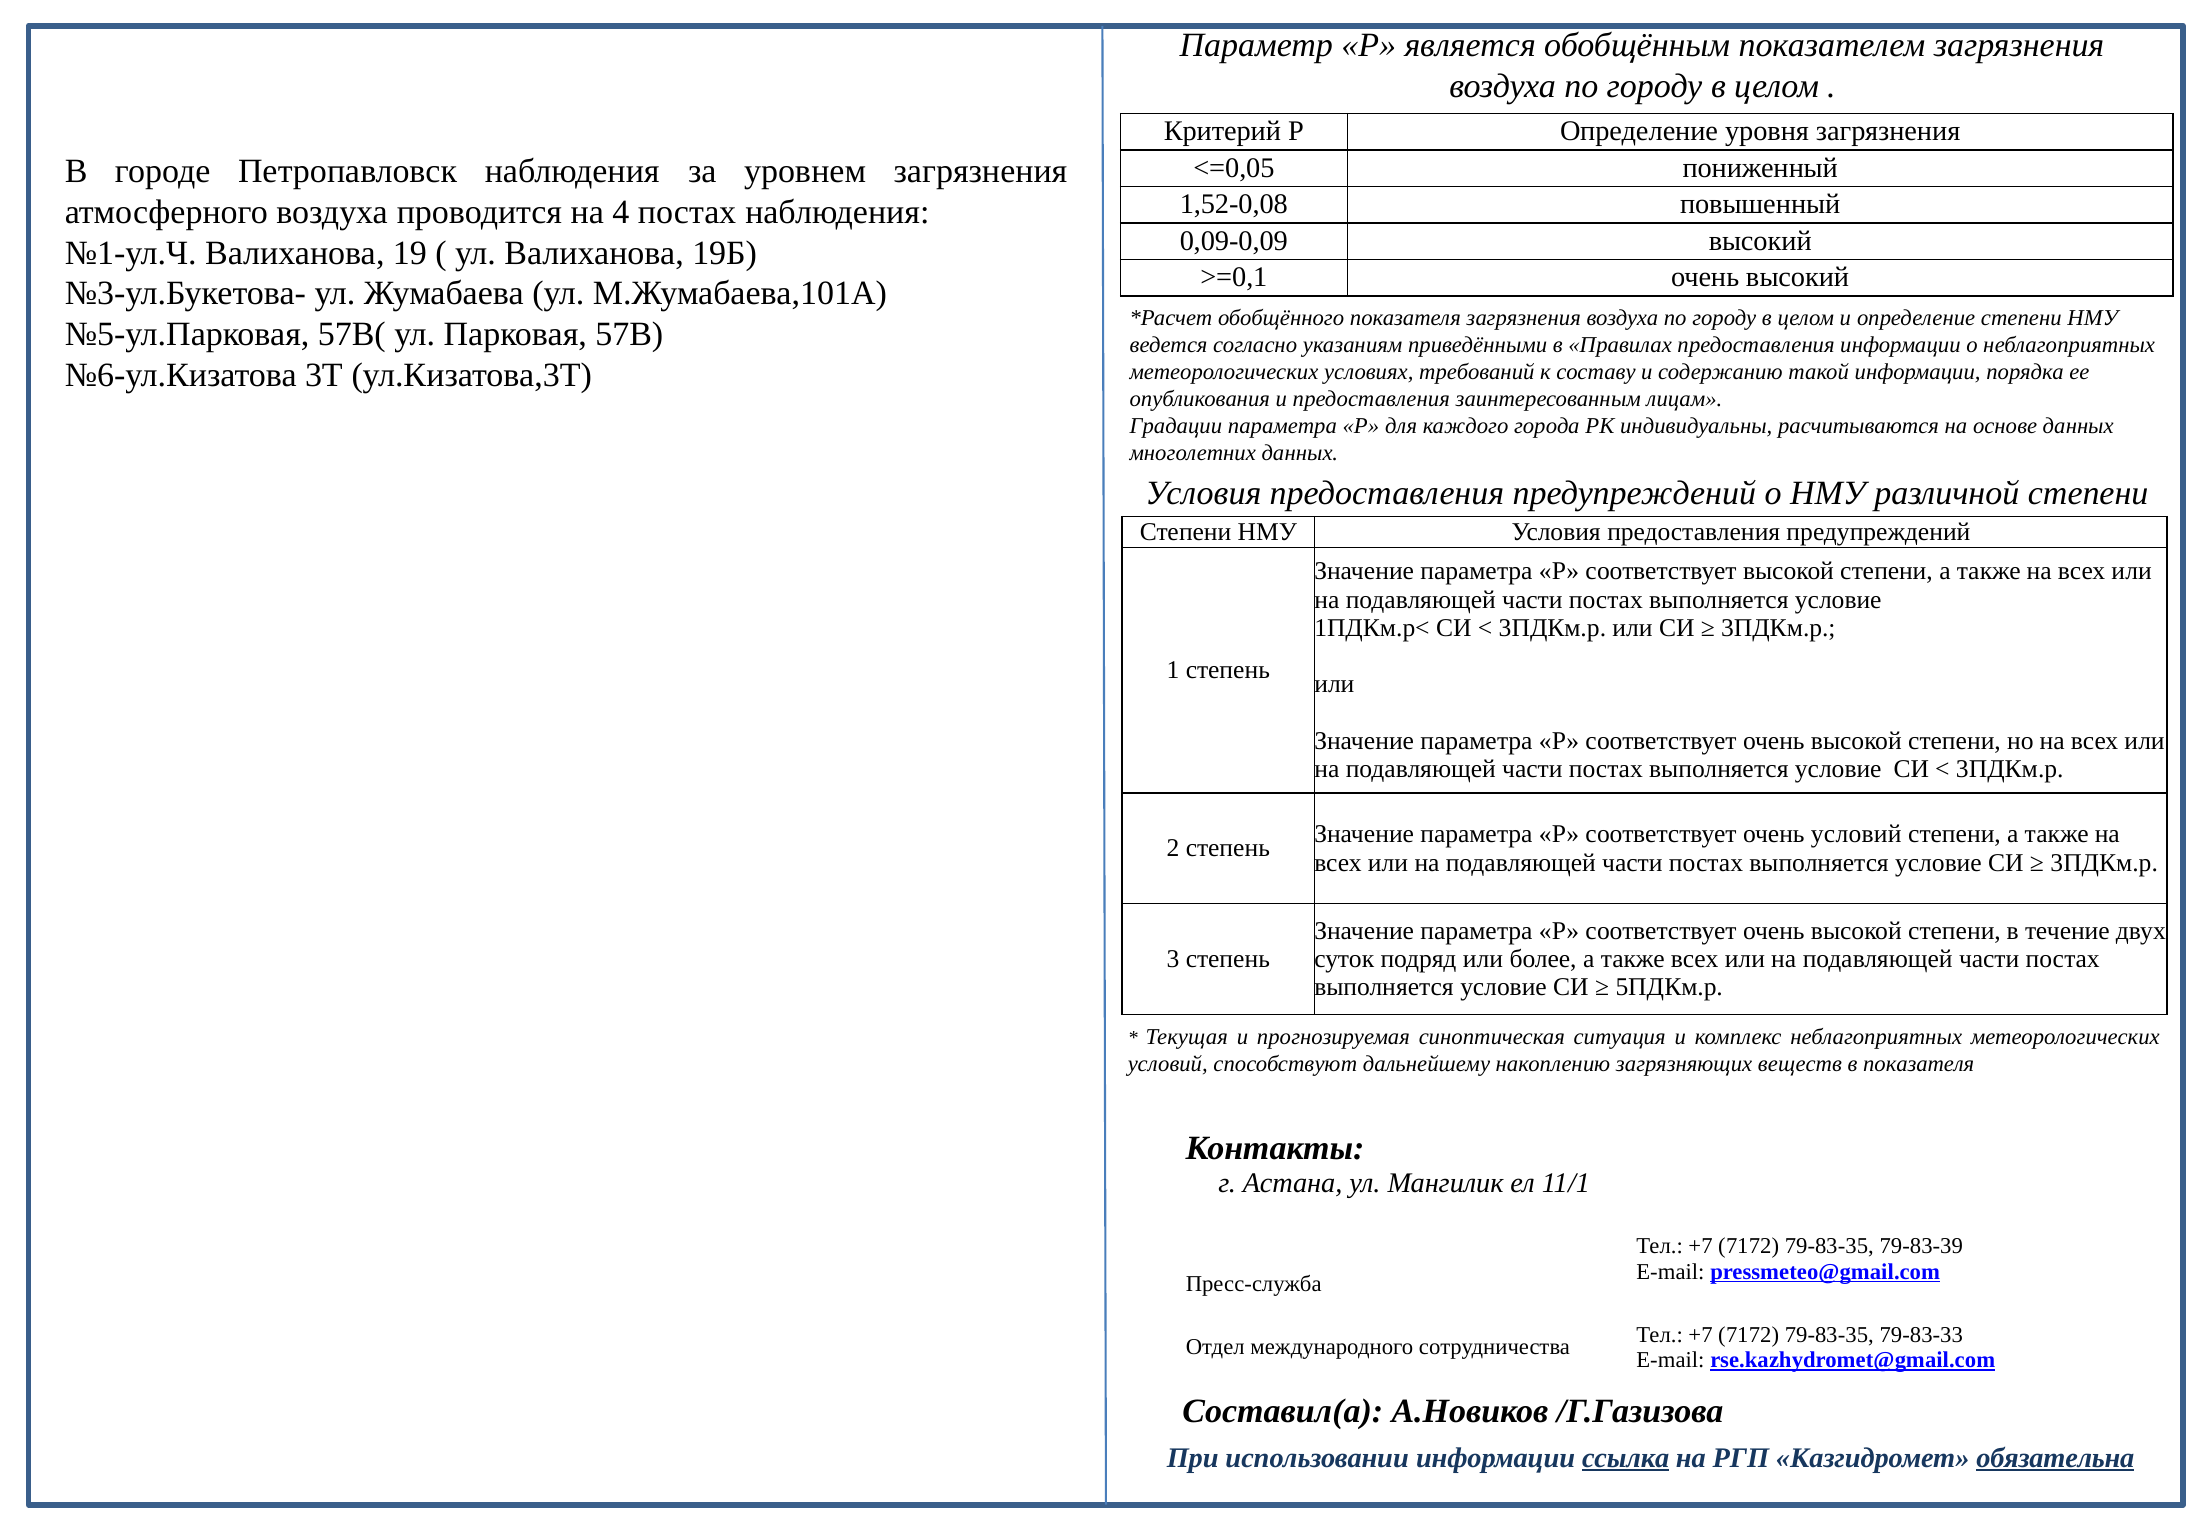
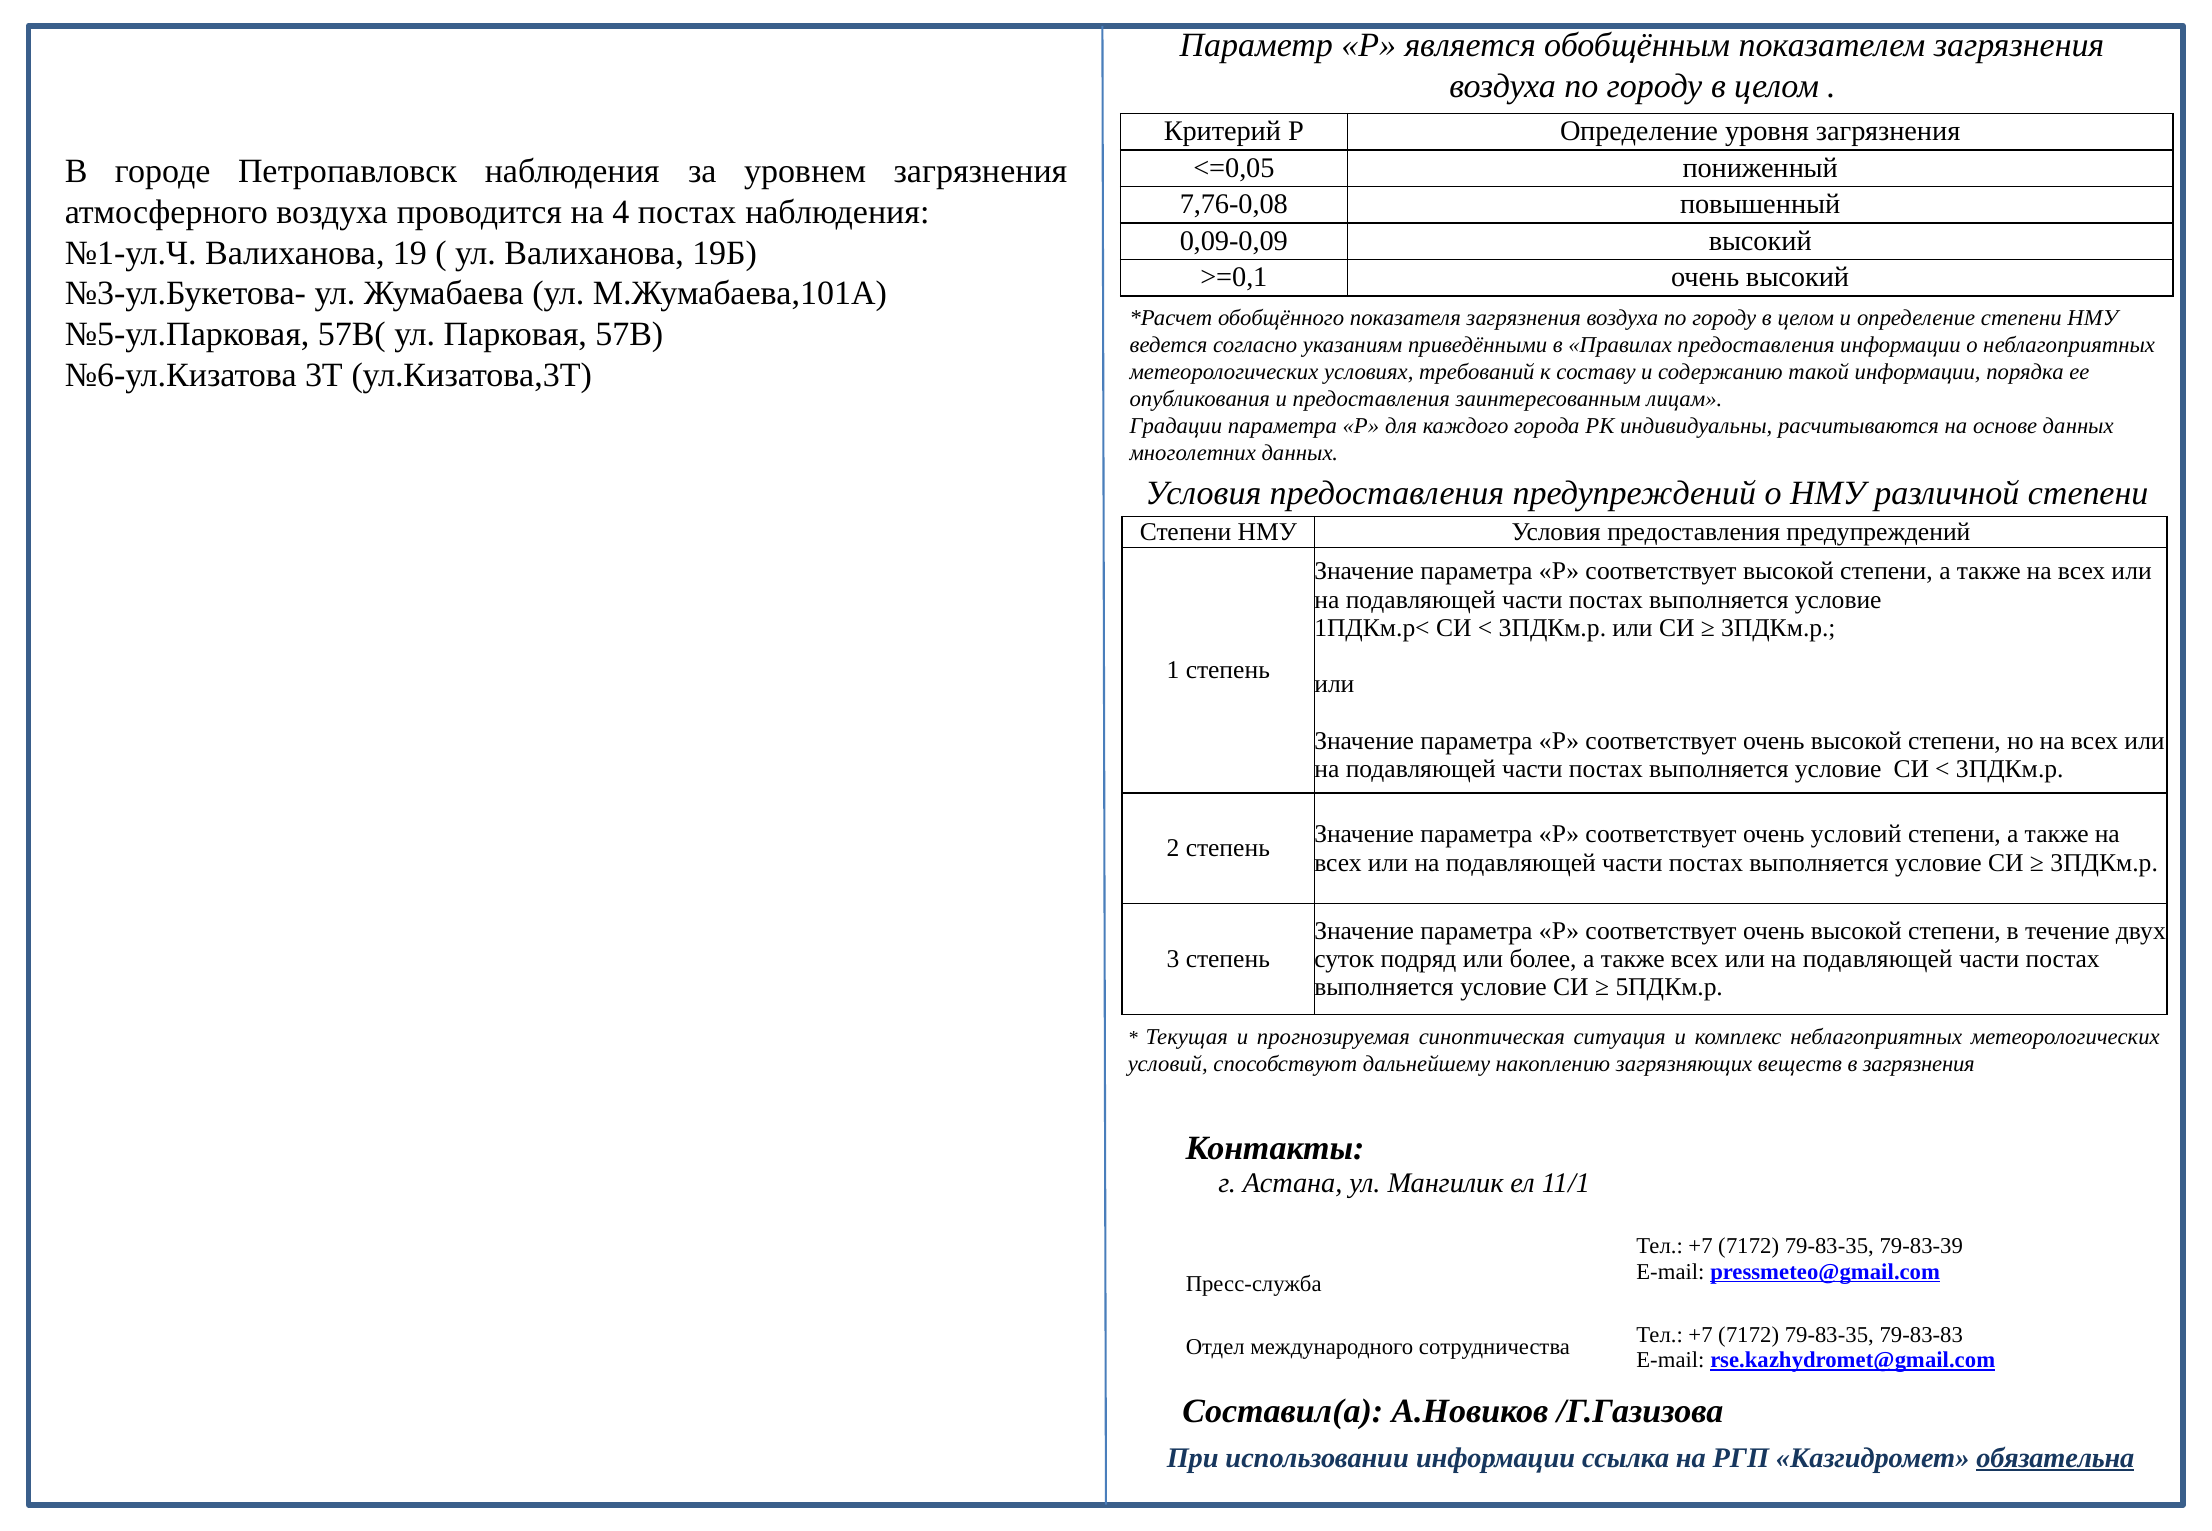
1,52-0,08: 1,52-0,08 -> 7,76-0,08 (1234, 205)
в показателя: показателя -> загрязнения (1919, 1064)
79-83-33: 79-83-33 -> 79-83-83 (1921, 1335)
ссылка underline: present -> none (1626, 1458)
